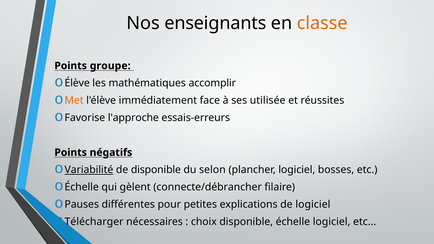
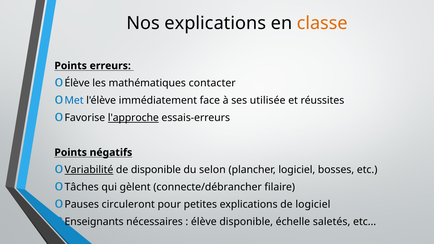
Nos enseignants: enseignants -> explications (215, 23)
groupe: groupe -> erreurs (110, 66)
accomplir: accomplir -> contacter (212, 83)
Met colour: orange -> blue (74, 100)
l'approche underline: none -> present (133, 118)
Échelle: Échelle -> Tâches (82, 187)
différentes: différentes -> circuleront (128, 205)
Télécharger: Télécharger -> Enseignants (94, 222)
choix: choix -> élève (204, 222)
échelle logiciel: logiciel -> saletés (332, 222)
